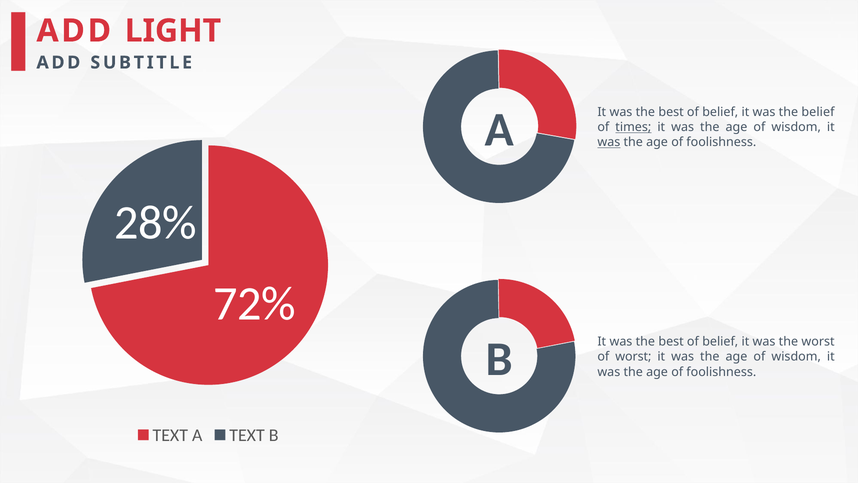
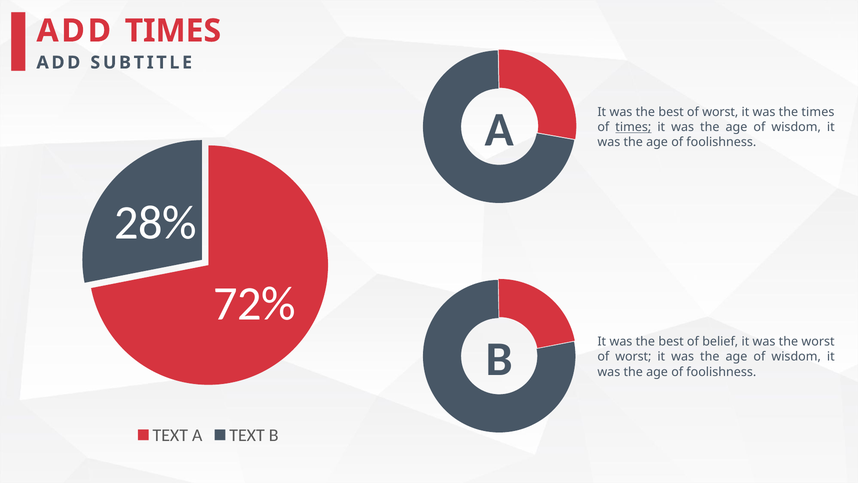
ADD LIGHT: LIGHT -> TIMES (173, 31)
belief: belief -> worst (720, 112)
the belief: belief -> times (818, 112)
was underline: present -> none (609, 142)
